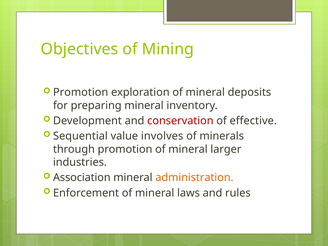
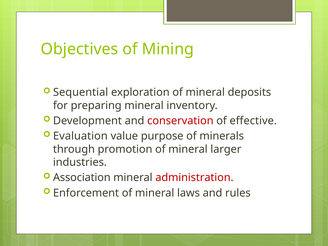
Promotion: Promotion -> Sequential (81, 92)
Sequential: Sequential -> Evaluation (80, 136)
involves: involves -> purpose (162, 136)
administration colour: orange -> red (194, 178)
